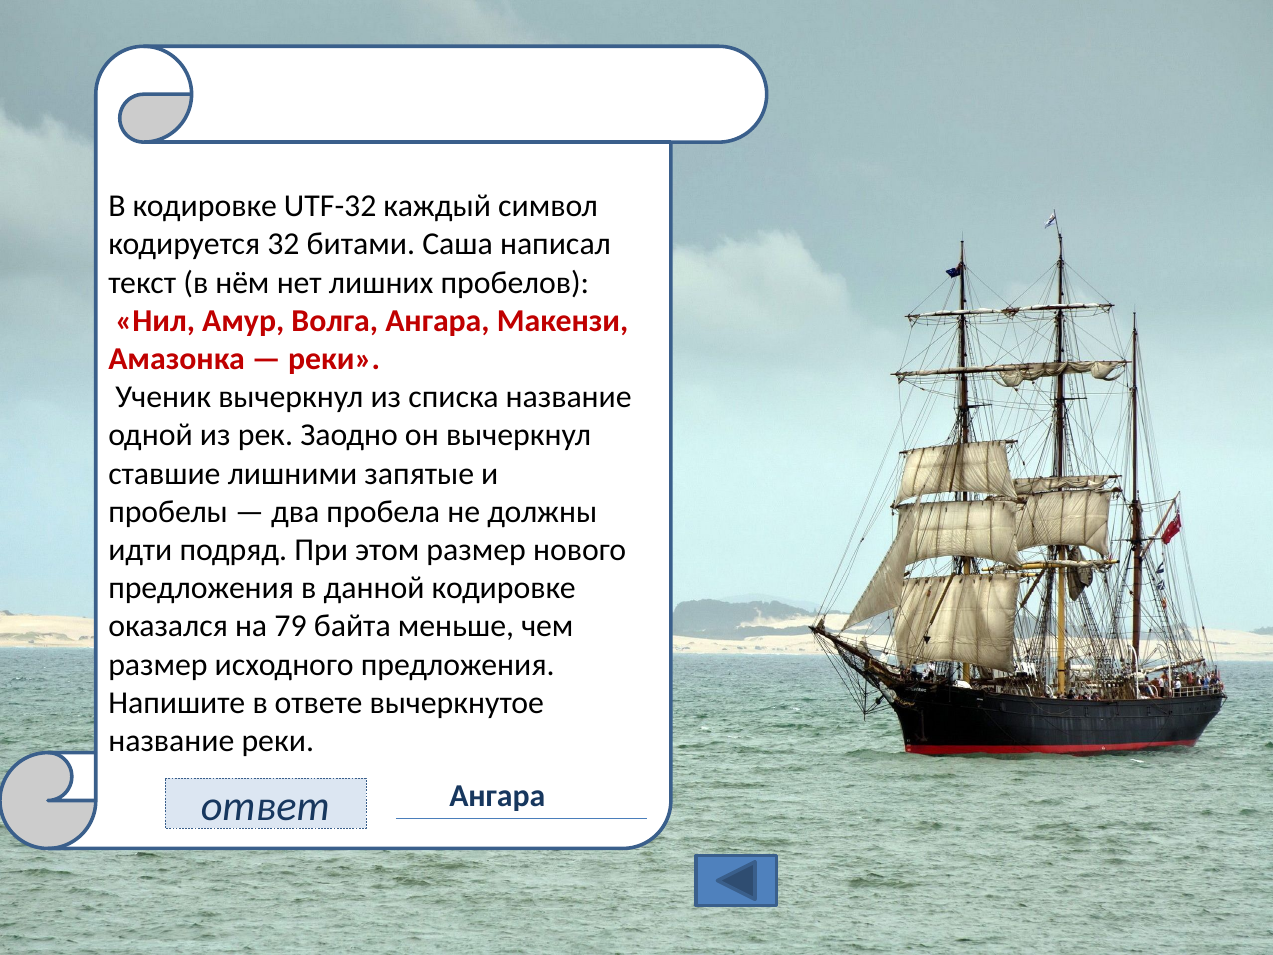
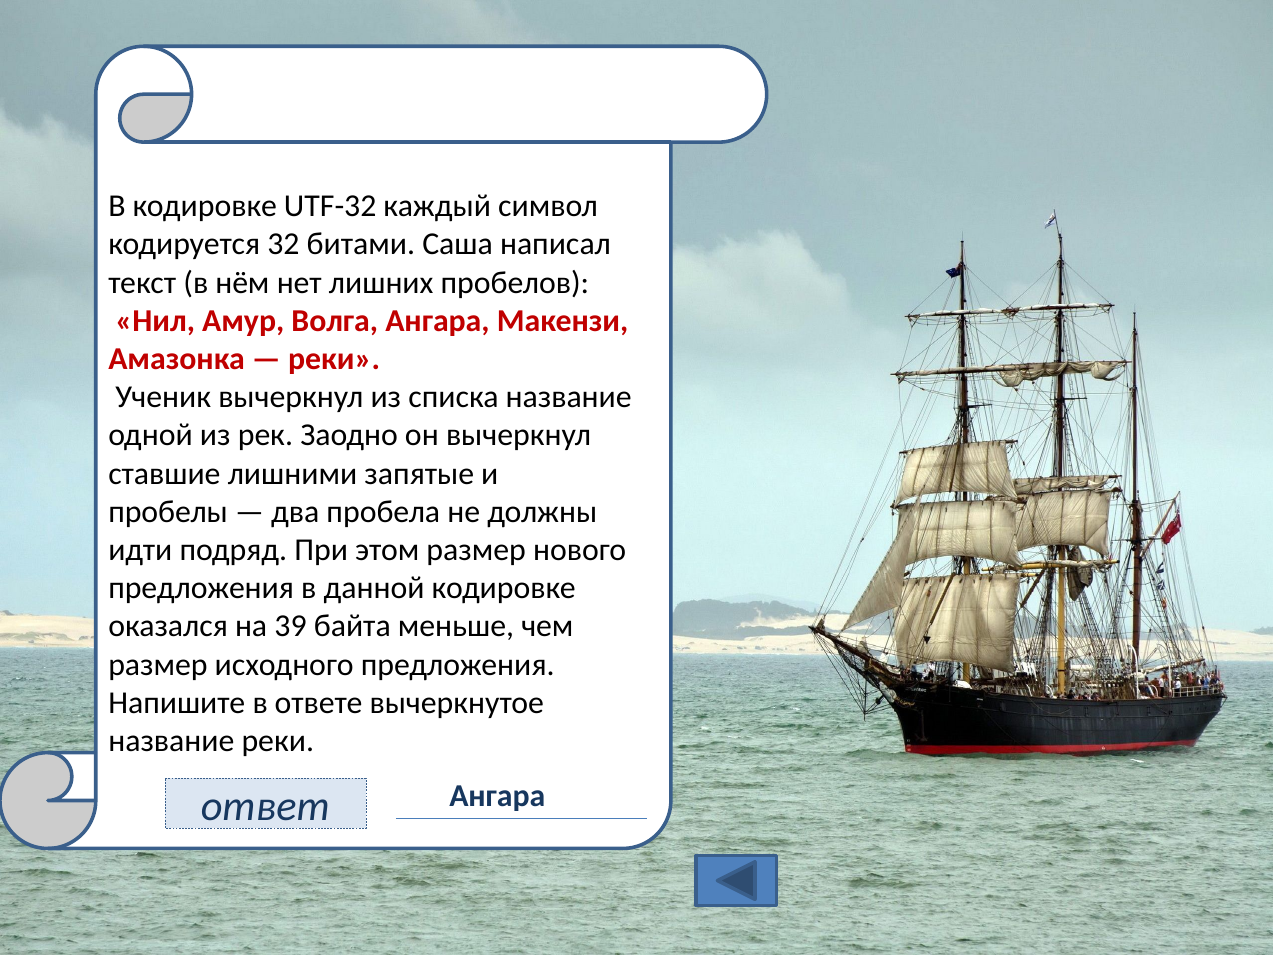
79: 79 -> 39 (291, 626)
